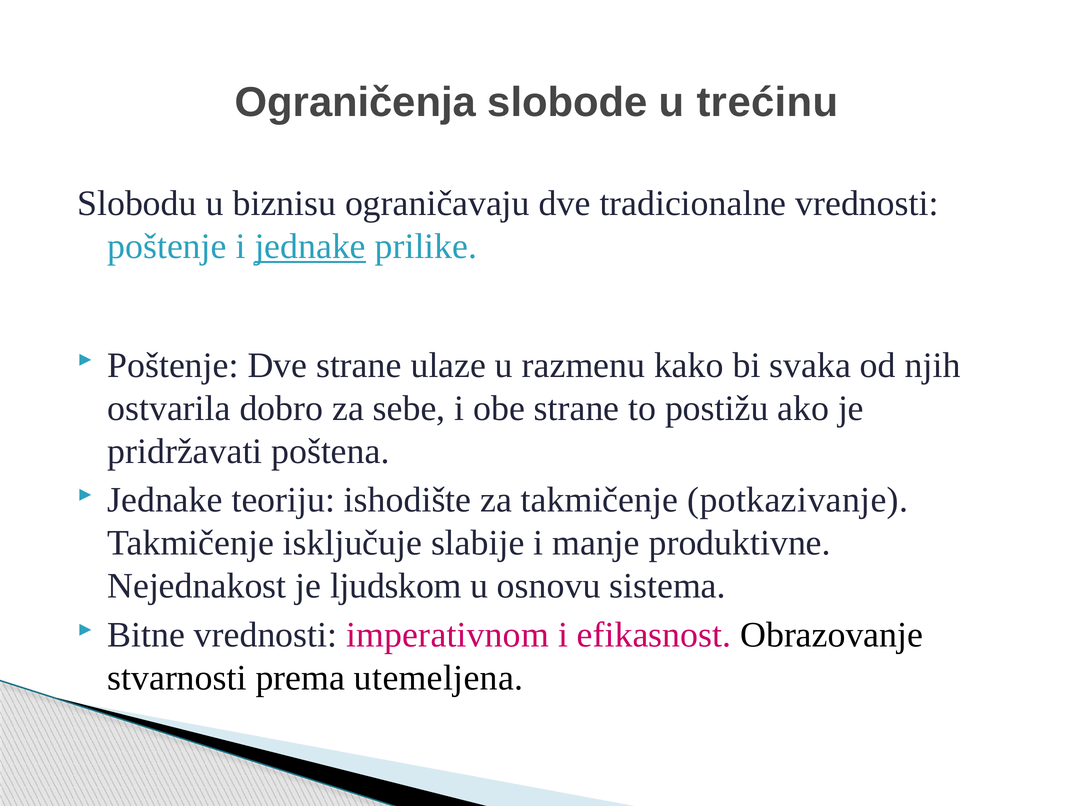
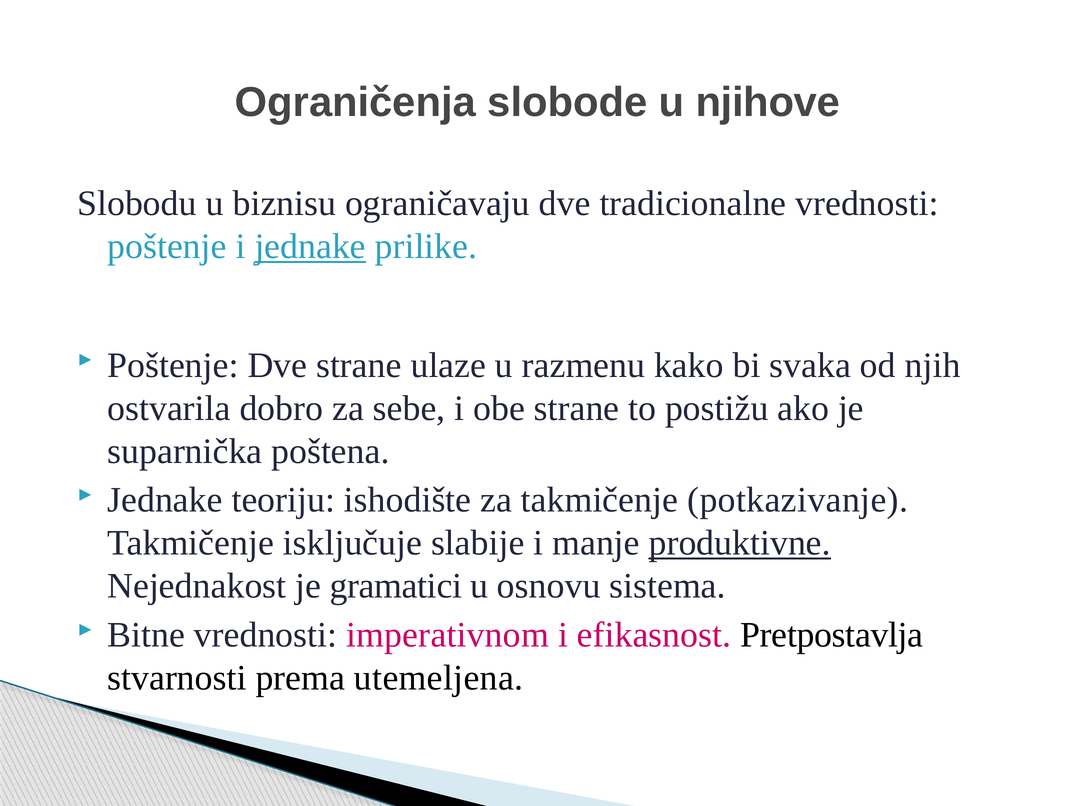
trećinu: trećinu -> njihove (768, 102)
pridržavati: pridržavati -> suparnička (185, 451)
produktivne underline: none -> present (740, 543)
ljudskom: ljudskom -> gramatici (396, 586)
Obrazovanje: Obrazovanje -> Pretpostavlja (832, 635)
